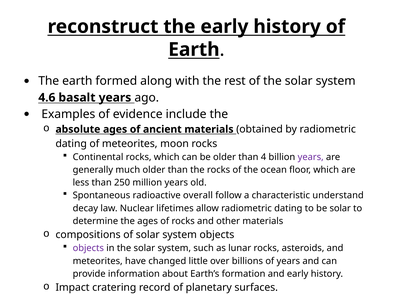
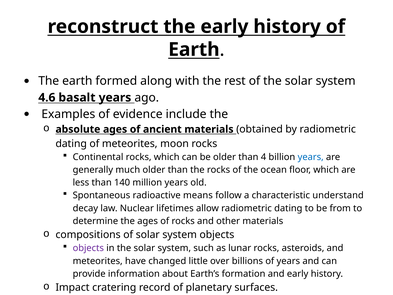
years colour: purple -> blue (311, 157)
250: 250 -> 140 (122, 182)
overall: overall -> means (198, 195)
be solar: solar -> from (340, 208)
